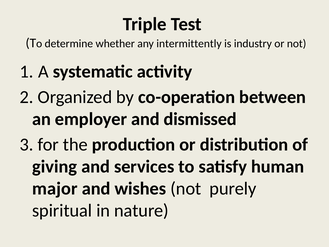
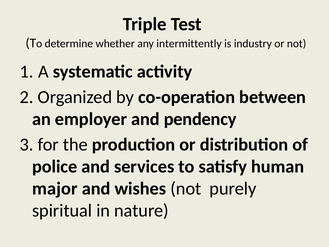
dismissed: dismissed -> pendency (200, 119)
giving: giving -> police (55, 166)
